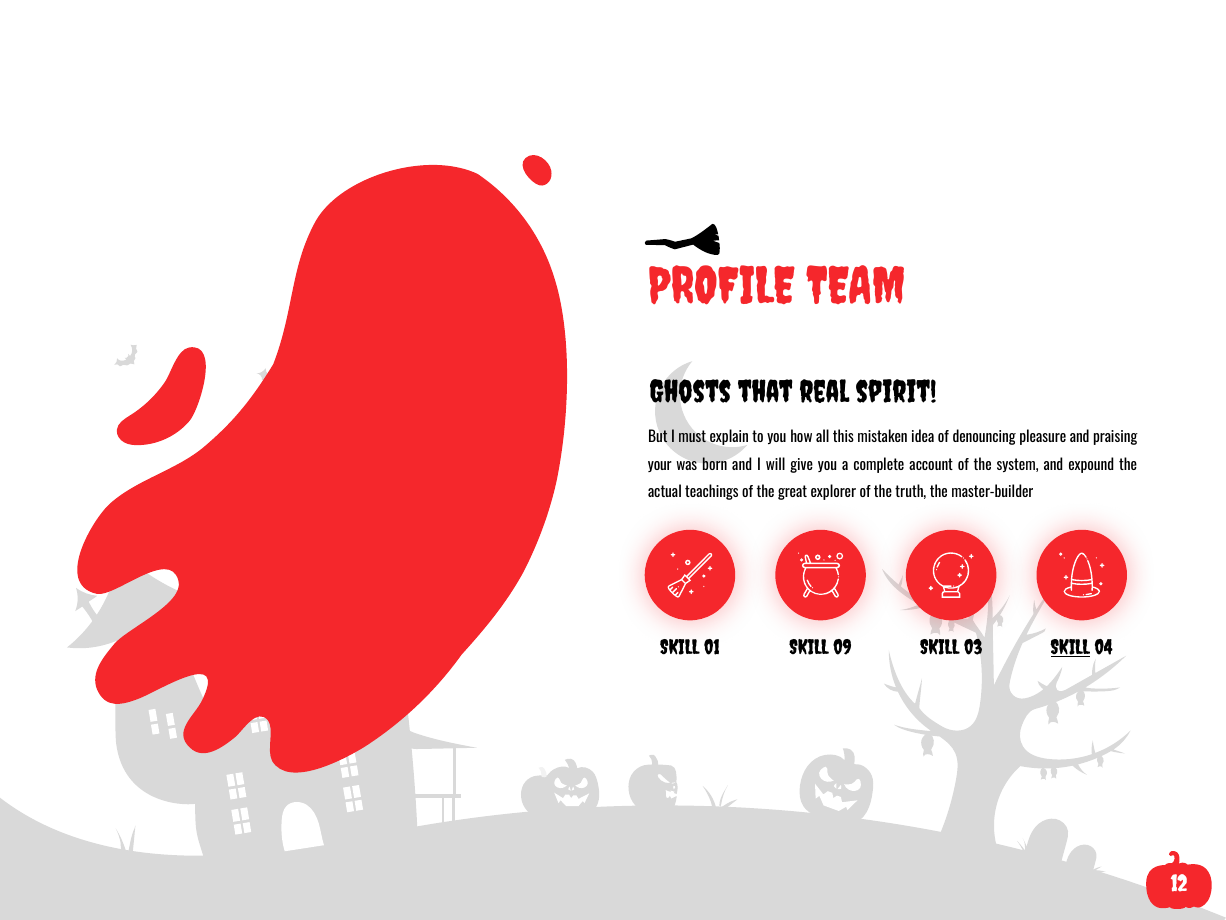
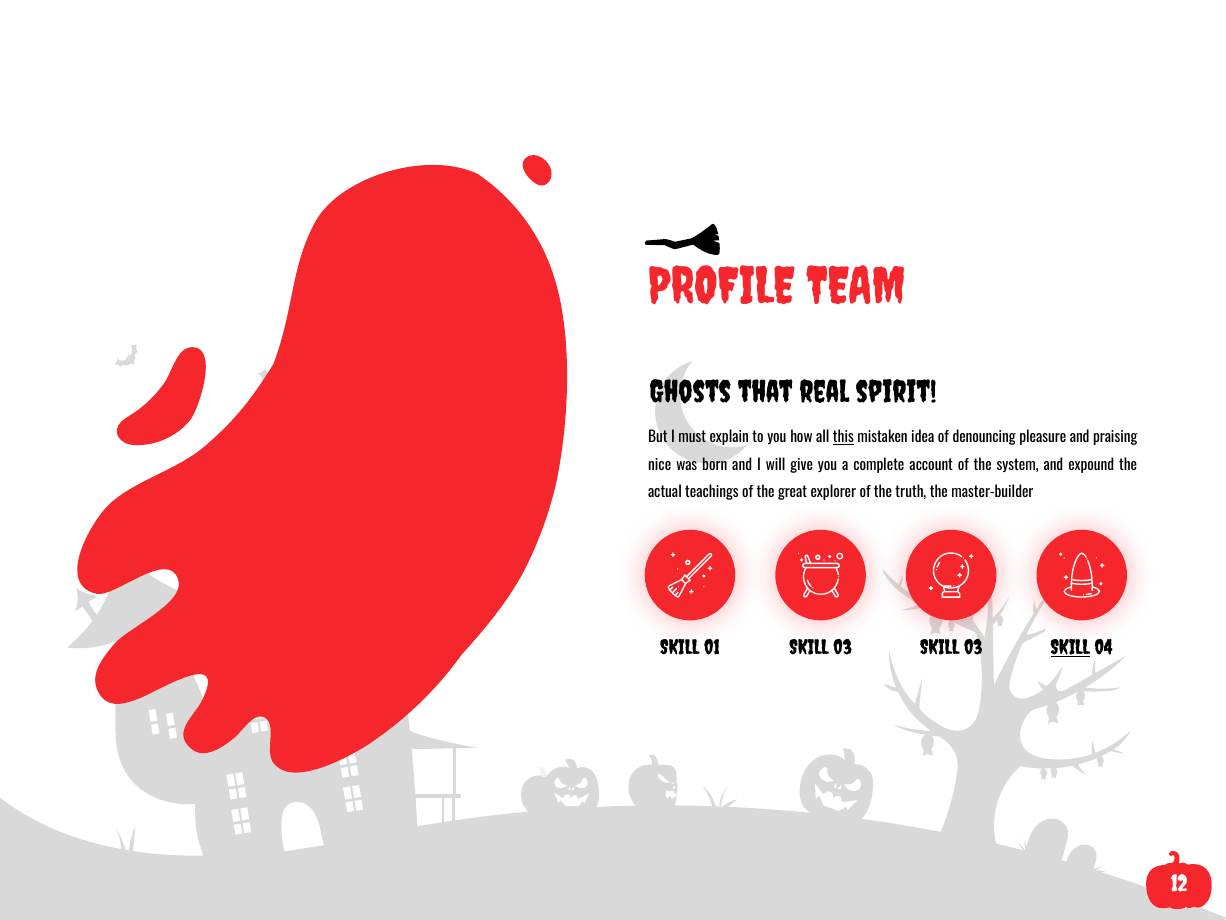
this underline: none -> present (843, 437)
your: your -> nice (660, 465)
01 SKILL 09: 09 -> 03 (842, 647)
